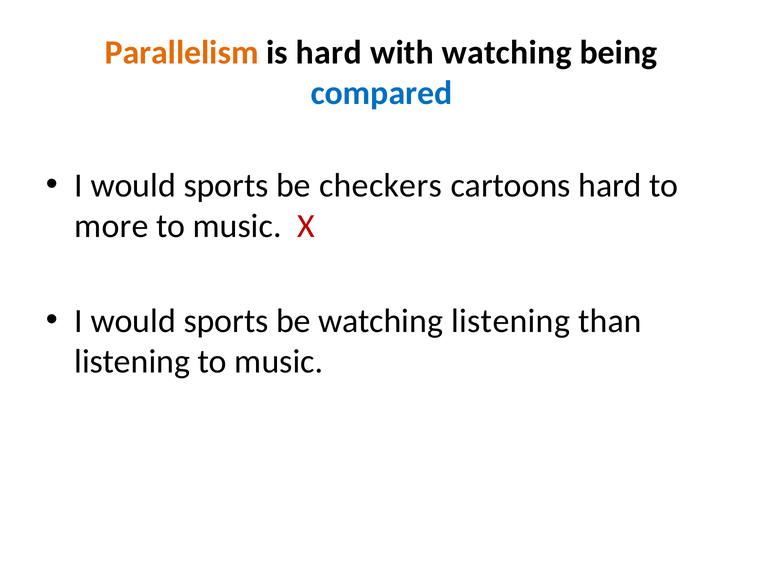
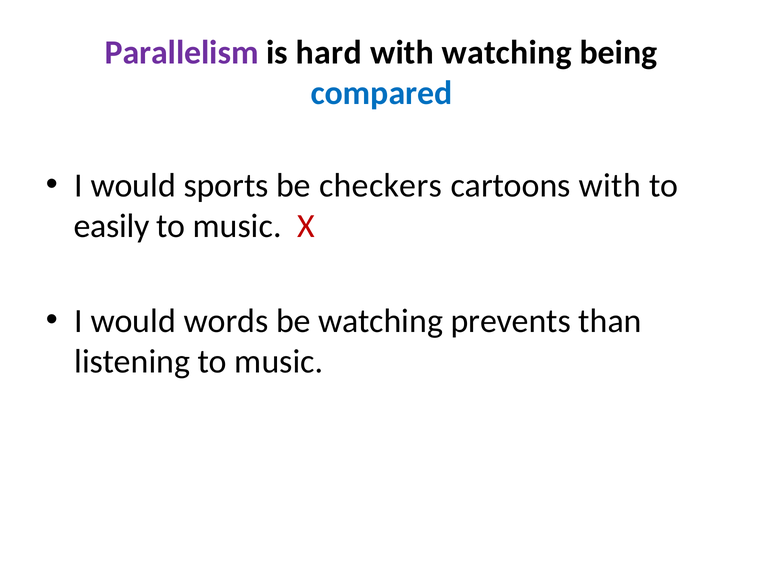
Parallelism colour: orange -> purple (182, 53)
cartoons hard: hard -> with (610, 186)
more: more -> easily (112, 226)
sports: sports -> words (226, 321)
watching listening: listening -> prevents (511, 321)
